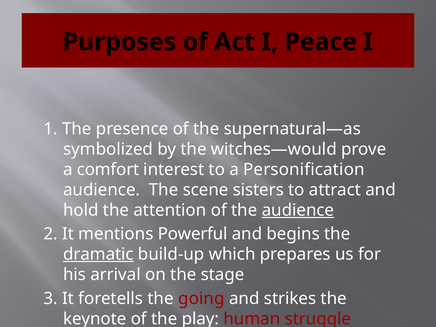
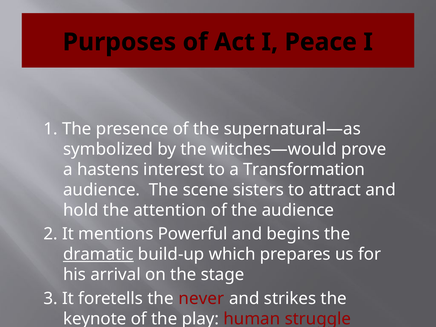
comfort: comfort -> hastens (108, 170)
Personification: Personification -> Transformation (304, 170)
audience underline: present -> none (298, 210)
going: going -> never (201, 298)
